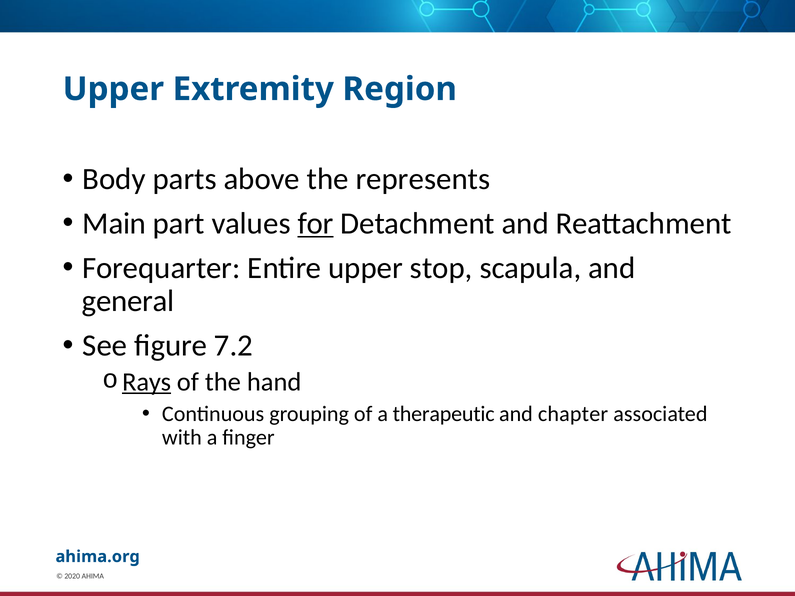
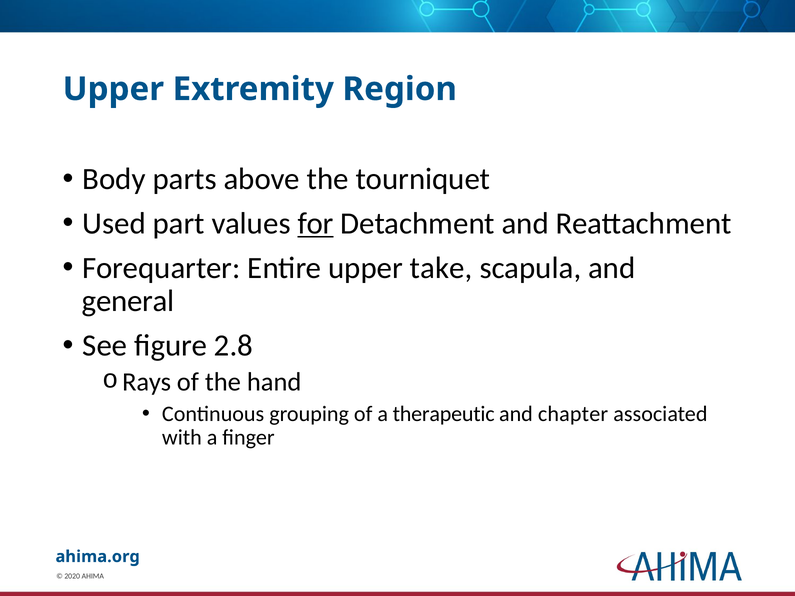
represents: represents -> tourniquet (423, 179)
Main: Main -> Used (114, 224)
stop: stop -> take (441, 268)
7.2: 7.2 -> 2.8 (234, 346)
Rays underline: present -> none (147, 382)
